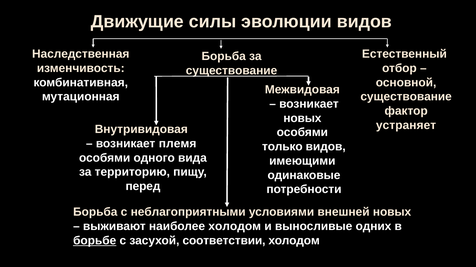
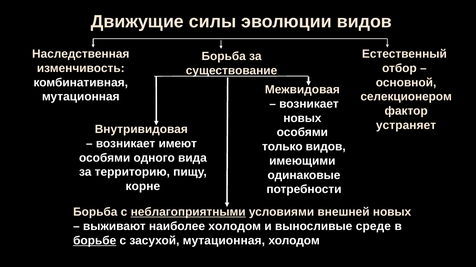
существование: существование -> селекционером (406, 97)
племя: племя -> имеют (178, 144)
перед: перед -> корне (143, 187)
неблагоприятными underline: none -> present (188, 213)
одних: одних -> среде (373, 227)
засухой соответствии: соответствии -> мутационная (224, 241)
